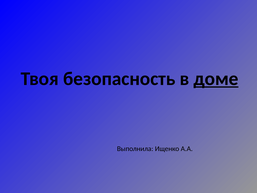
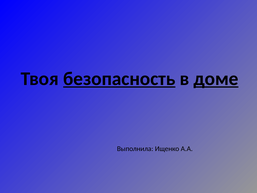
безопасность underline: none -> present (119, 79)
